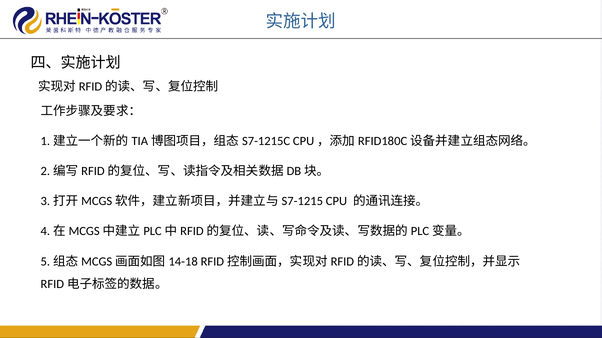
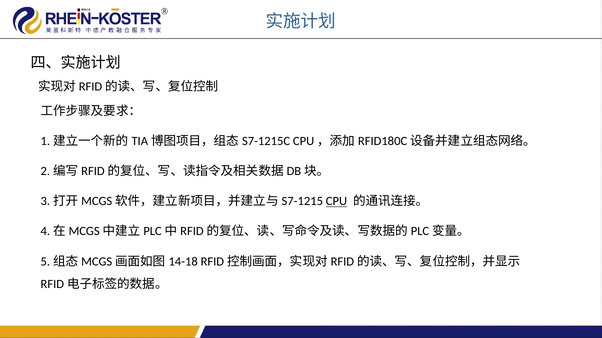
CPU underline: none -> present (336, 202)
